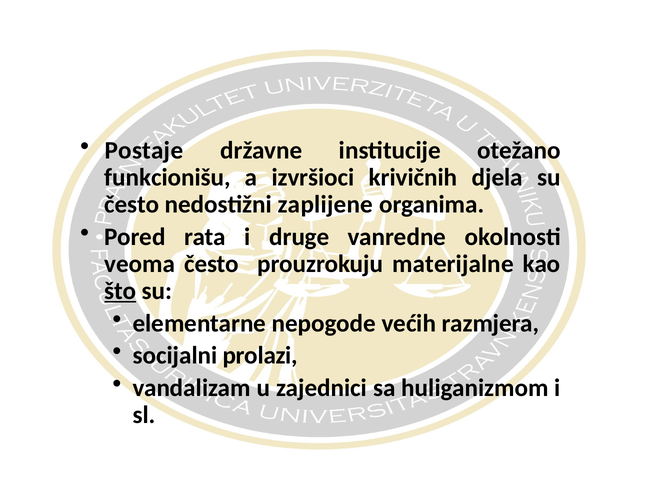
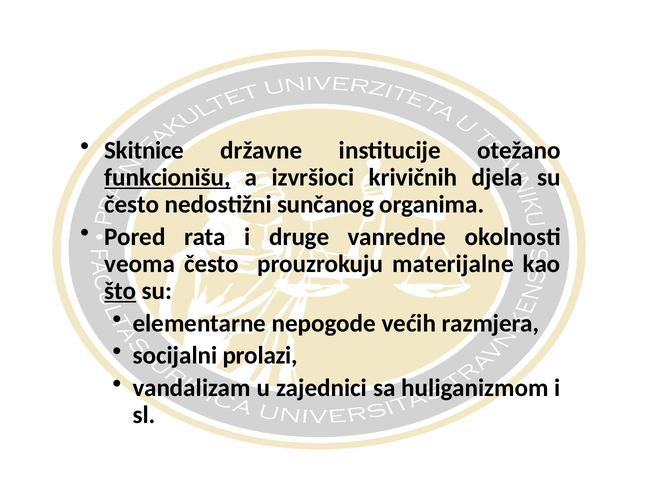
Postaje: Postaje -> Skitnice (144, 150)
funkcionišu underline: none -> present (167, 178)
zaplijene: zaplijene -> sunčanog (326, 205)
